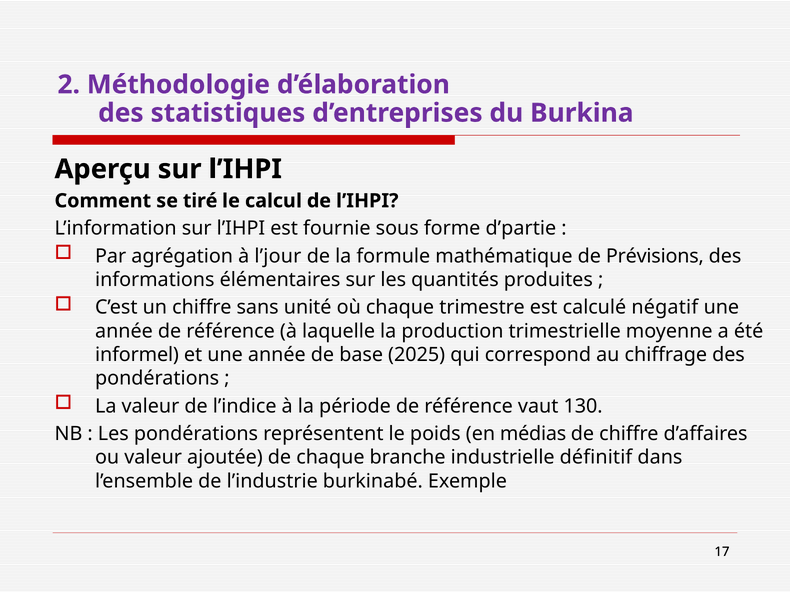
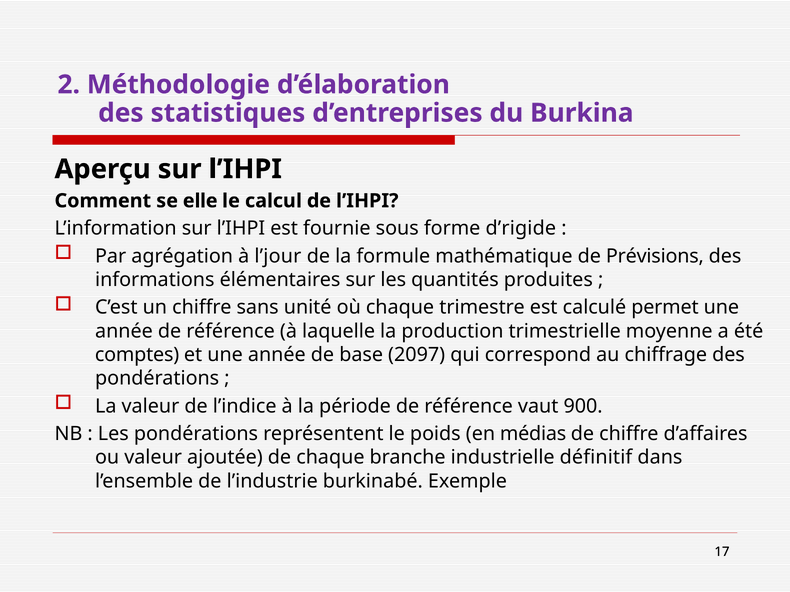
tiré: tiré -> elle (200, 201)
d’partie: d’partie -> d’rigide (521, 229)
négatif: négatif -> permet (665, 308)
informel: informel -> comptes (137, 355)
2025: 2025 -> 2097 (417, 355)
130: 130 -> 900 (583, 406)
